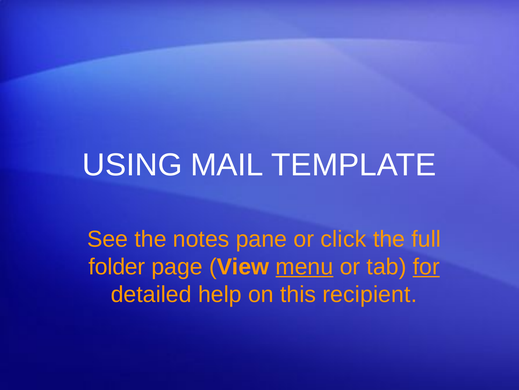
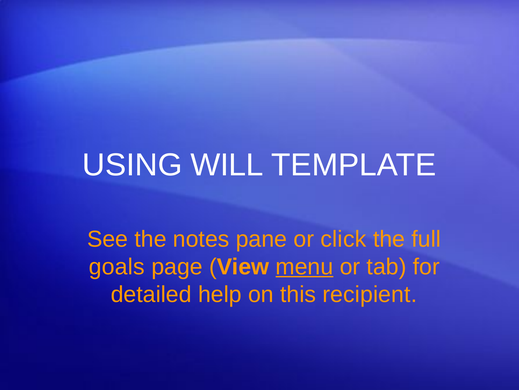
MAIL: MAIL -> WILL (227, 165)
folder: folder -> goals (117, 266)
for underline: present -> none (426, 266)
